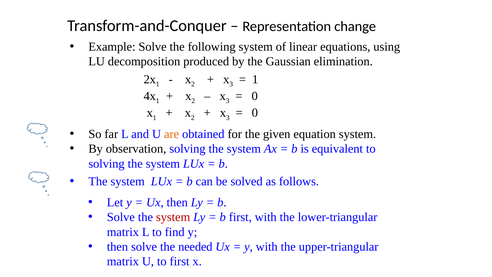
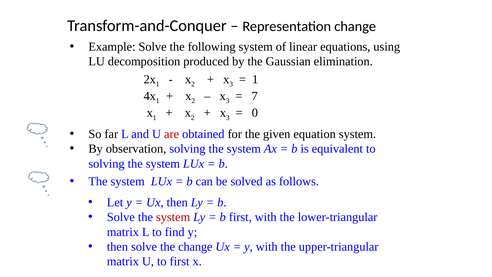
0: 0 -> 7 (255, 96)
are colour: orange -> red (172, 134)
the needed: needed -> change (195, 247)
